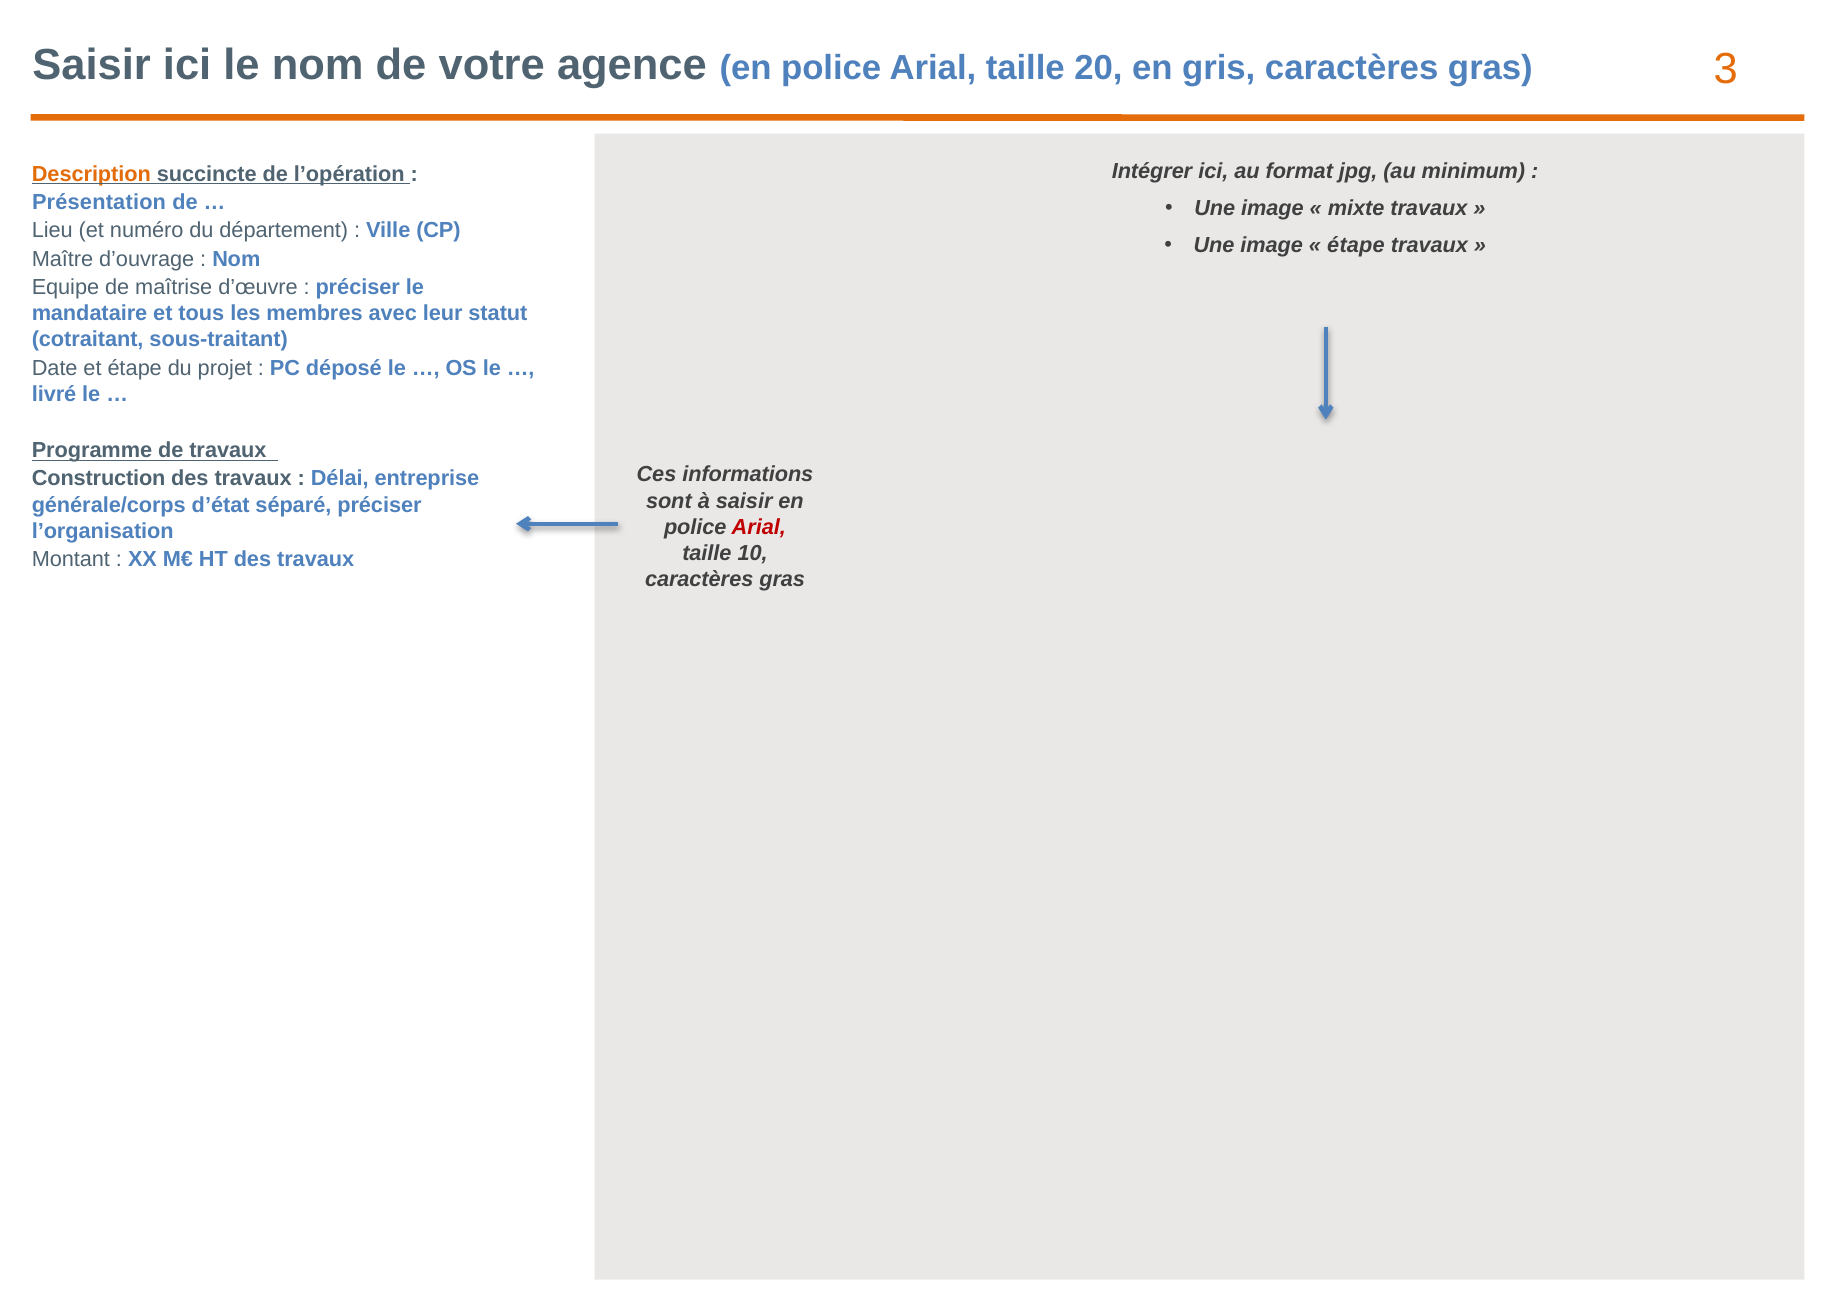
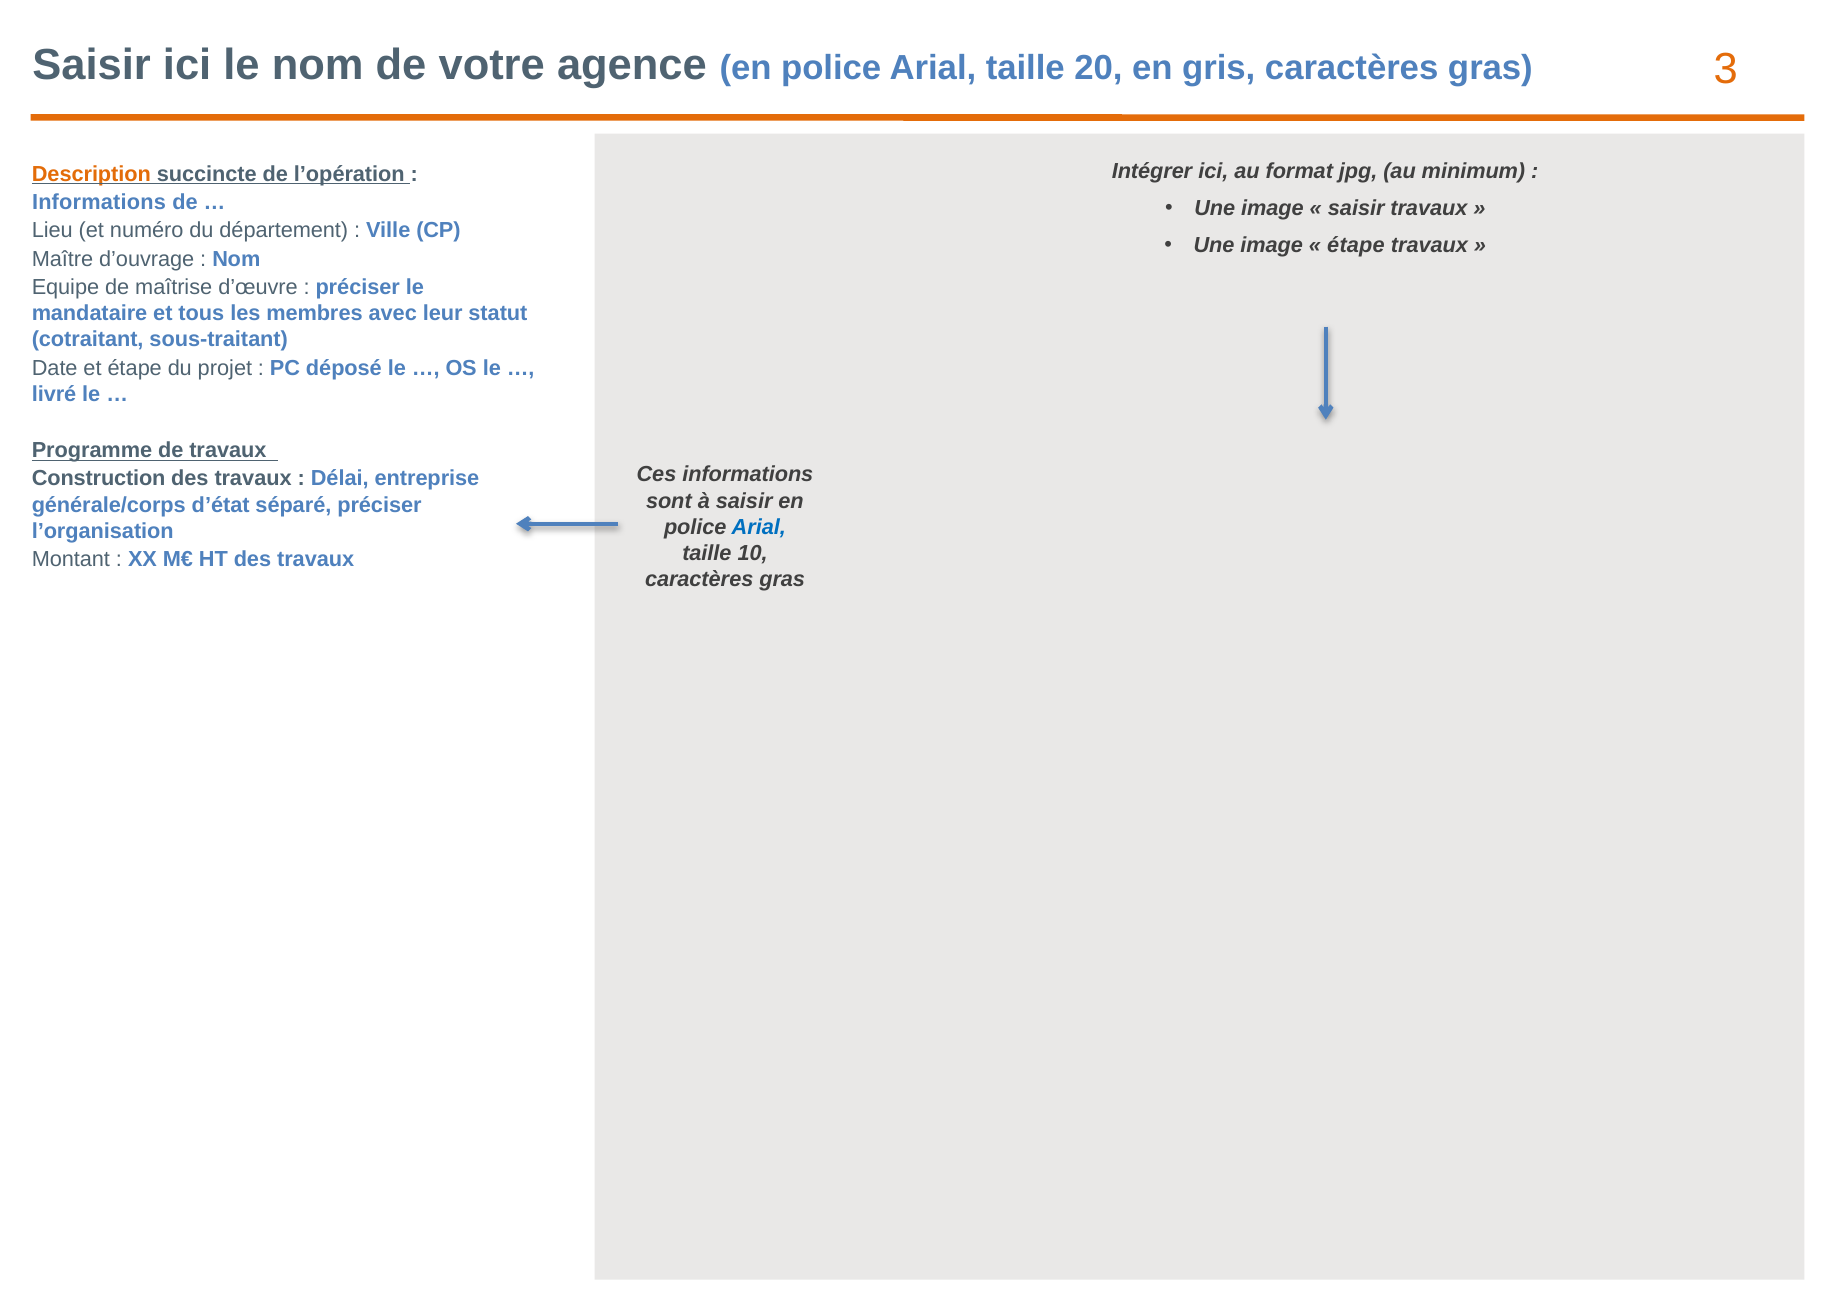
Présentation: Présentation -> Informations (99, 202)
mixte: mixte -> saisir (1356, 209)
Arial colour: red -> blue (759, 527)
